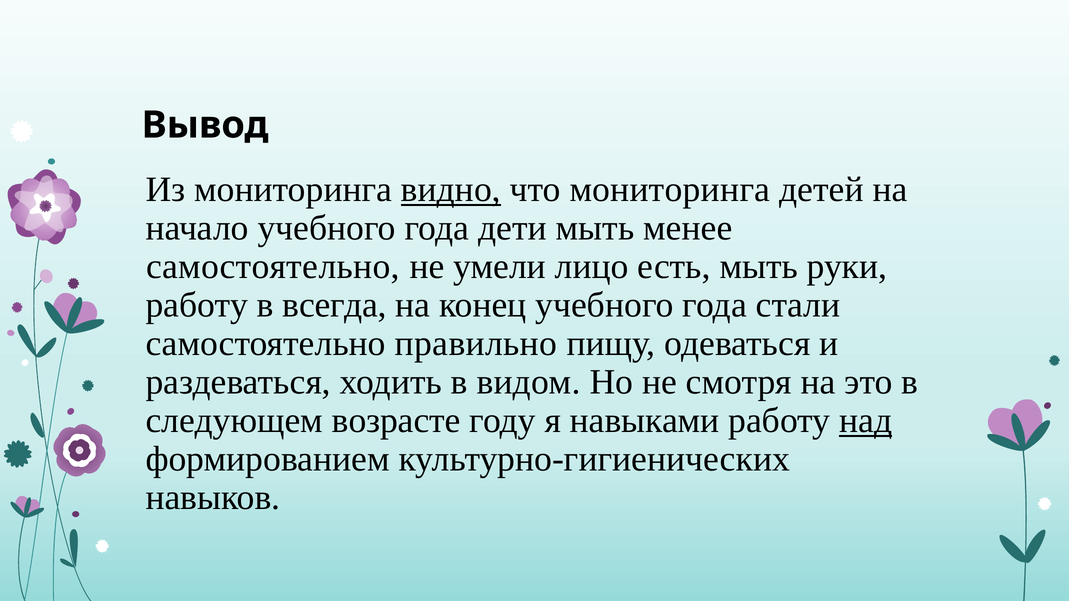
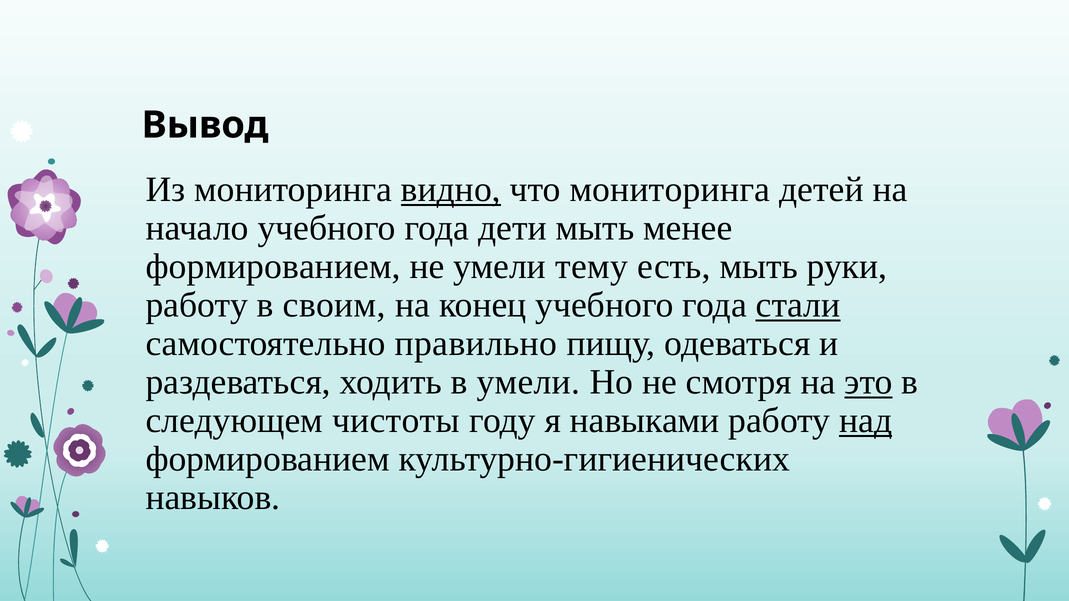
самостоятельно: самостоятельно -> формированием (273, 267)
лицо: лицо -> тему (592, 267)
всегда: всегда -> своим (334, 305)
стали underline: none -> present (798, 305)
в видом: видом -> умели (528, 382)
это underline: none -> present (869, 382)
возрасте: возрасте -> чистоты (396, 421)
